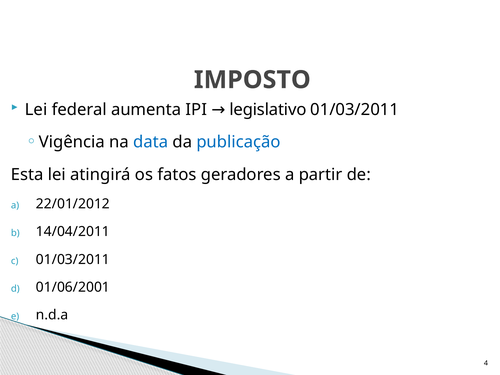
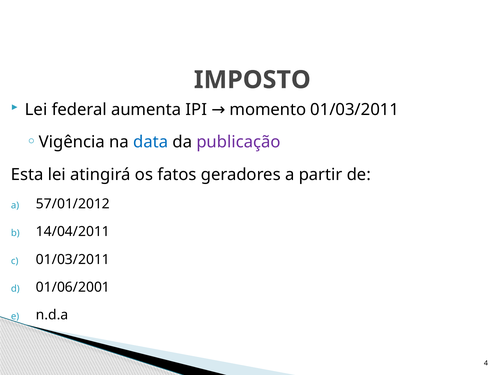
legislativo: legislativo -> momento (268, 110)
publicação colour: blue -> purple (238, 142)
22/01/2012: 22/01/2012 -> 57/01/2012 (73, 204)
